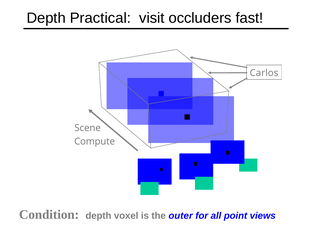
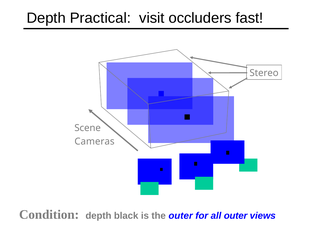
Carlos: Carlos -> Stereo (264, 73)
Compute: Compute -> Cameras (95, 141)
voxel: voxel -> black (126, 216)
all point: point -> outer (236, 216)
